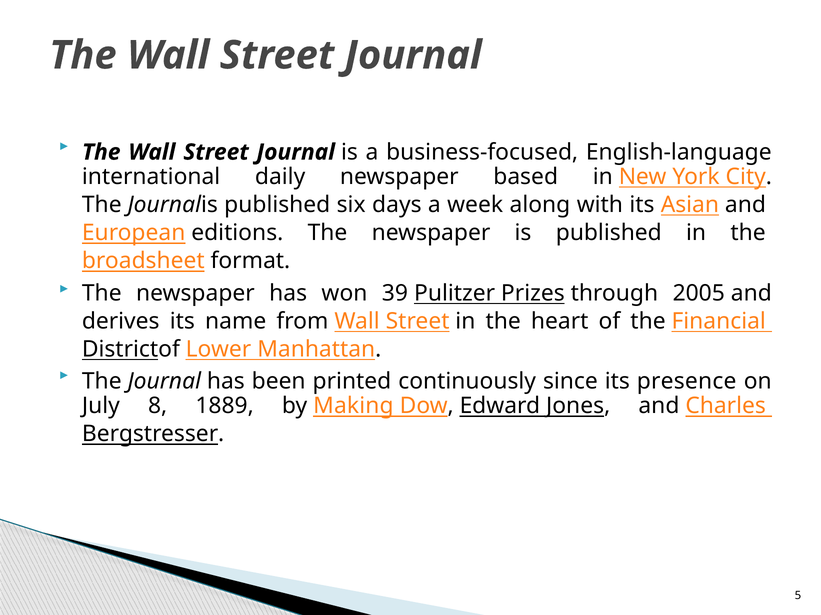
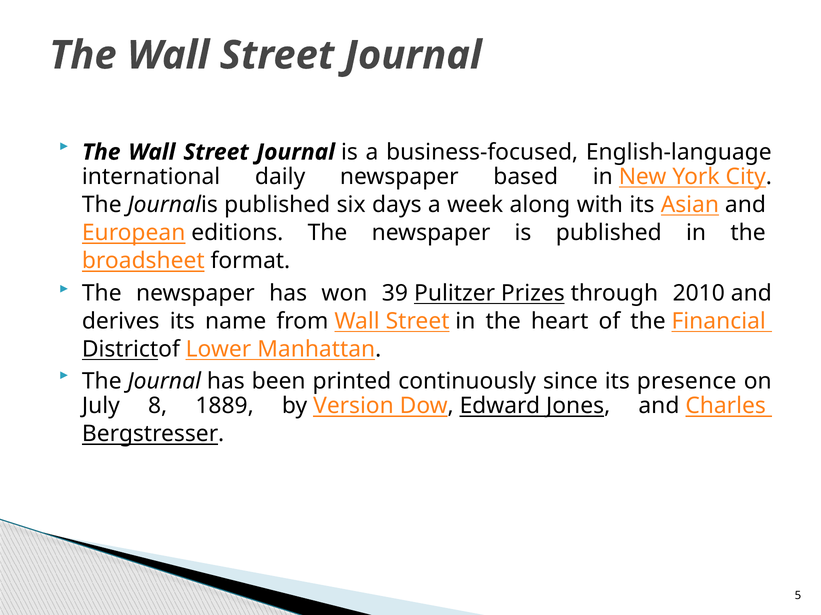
2005: 2005 -> 2010 (699, 293)
Making: Making -> Version (353, 406)
